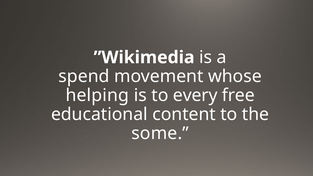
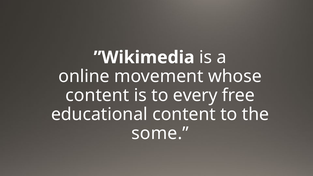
spend: spend -> online (84, 76)
helping: helping -> content (97, 95)
